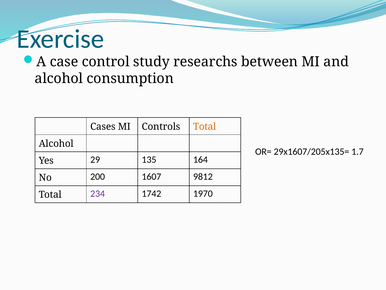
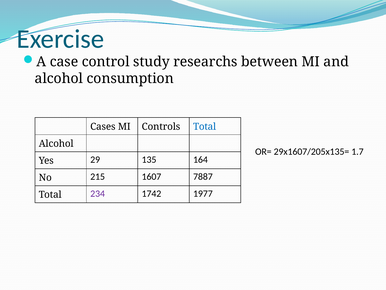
Total colour: orange -> blue (205, 126)
200: 200 -> 215 (98, 176)
9812: 9812 -> 7887 (203, 176)
1970: 1970 -> 1977 (203, 193)
